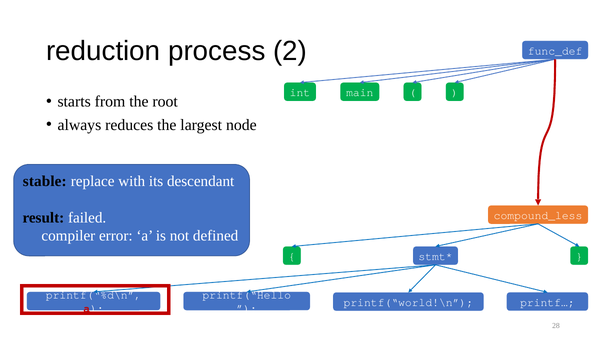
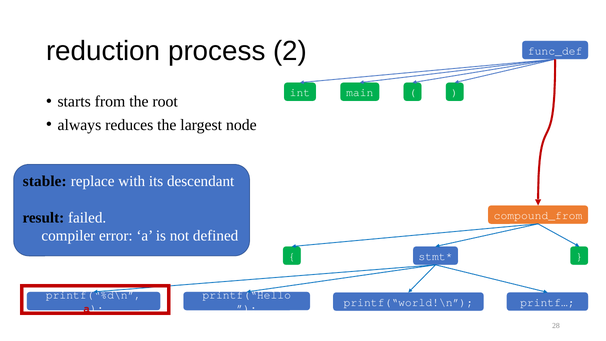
compound_less: compound_less -> compound_from (538, 215)
